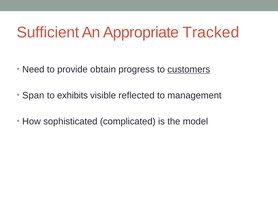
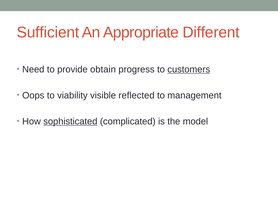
Tracked: Tracked -> Different (211, 32)
Span: Span -> Oops (33, 95)
exhibits: exhibits -> viability (72, 95)
sophisticated underline: none -> present (70, 121)
